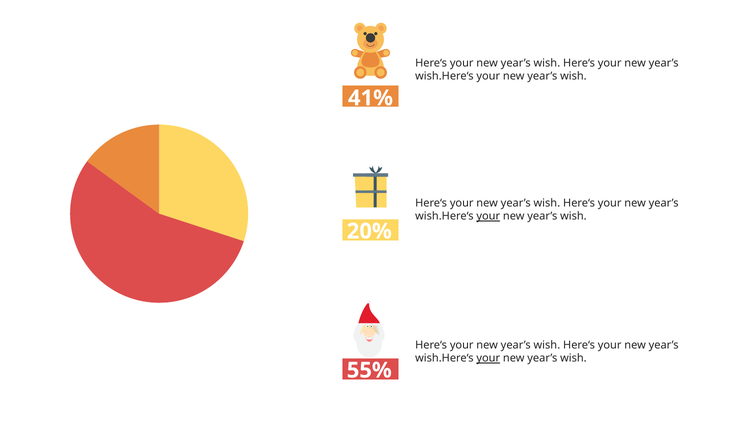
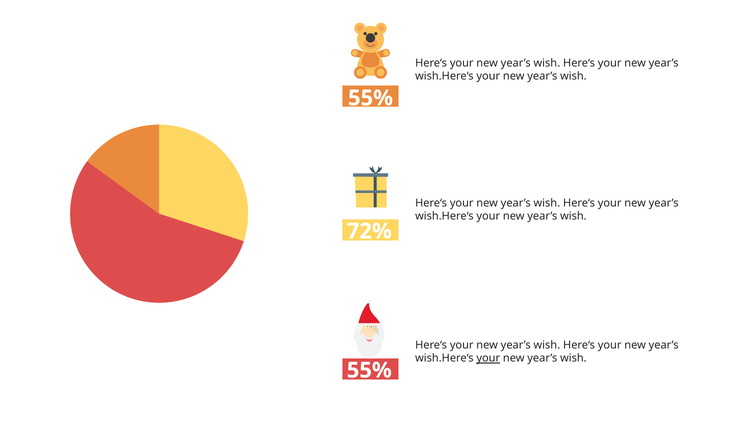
41%: 41% -> 55% (370, 98)
your underline: present -> none (488, 216)
20%: 20% -> 72% (369, 231)
